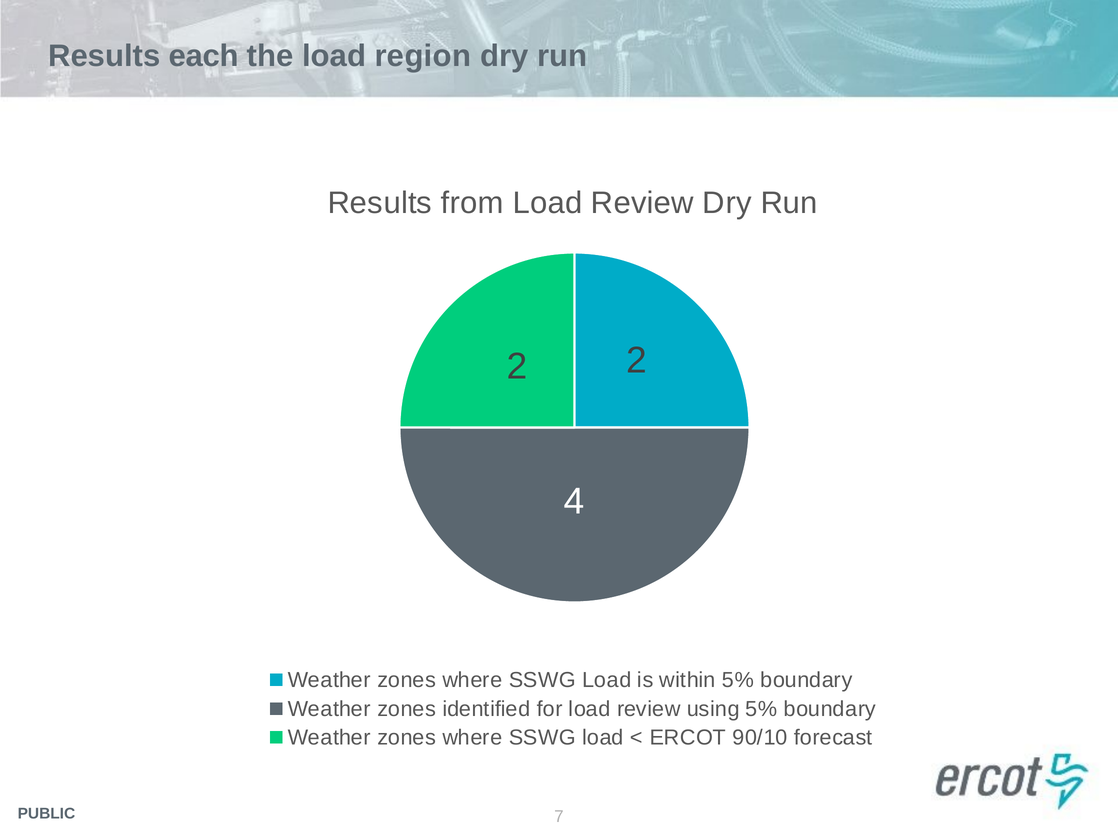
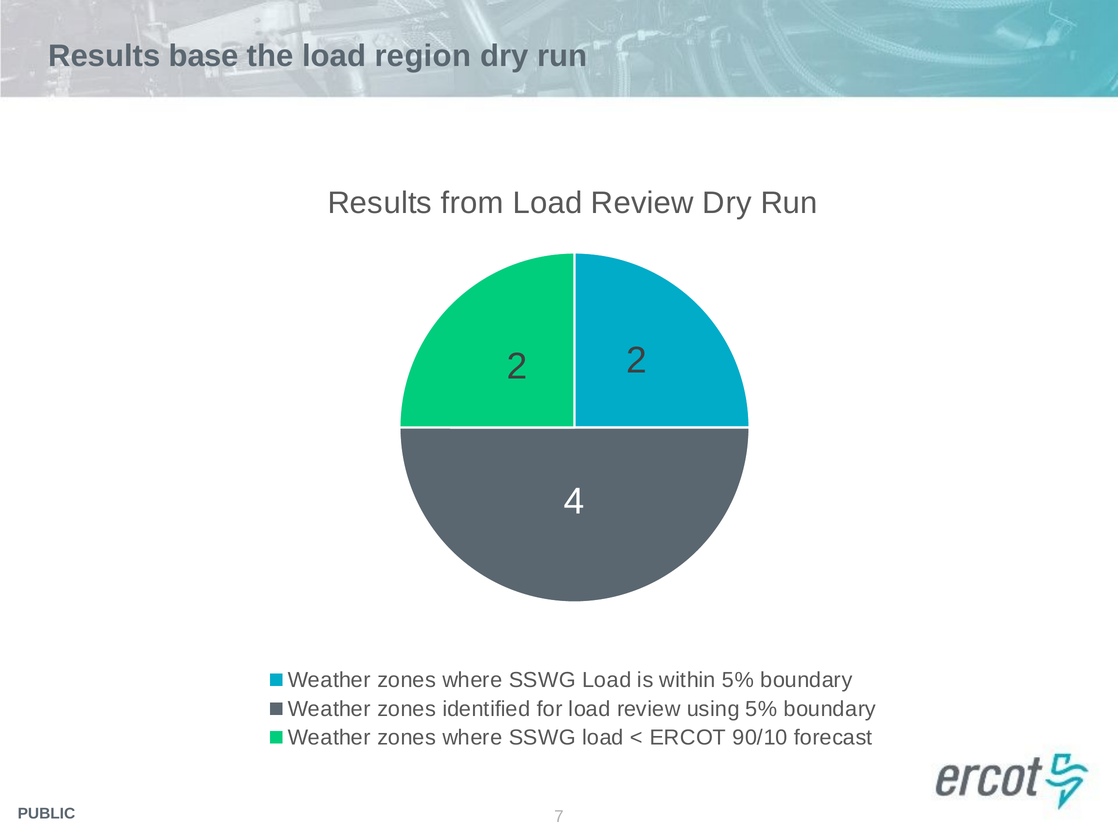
each: each -> base (204, 56)
